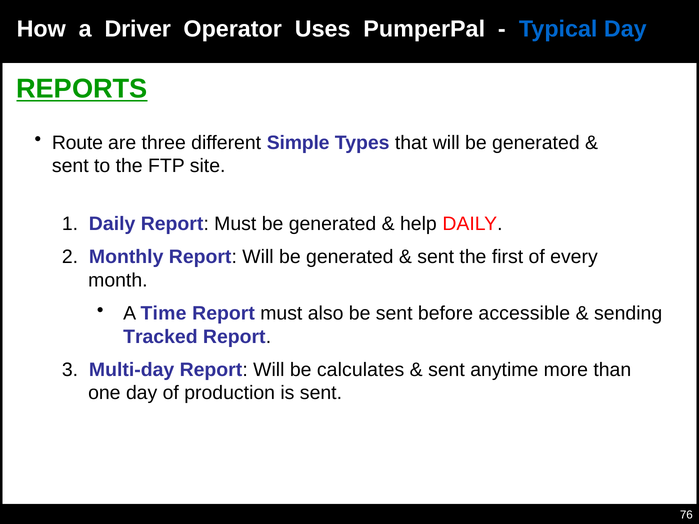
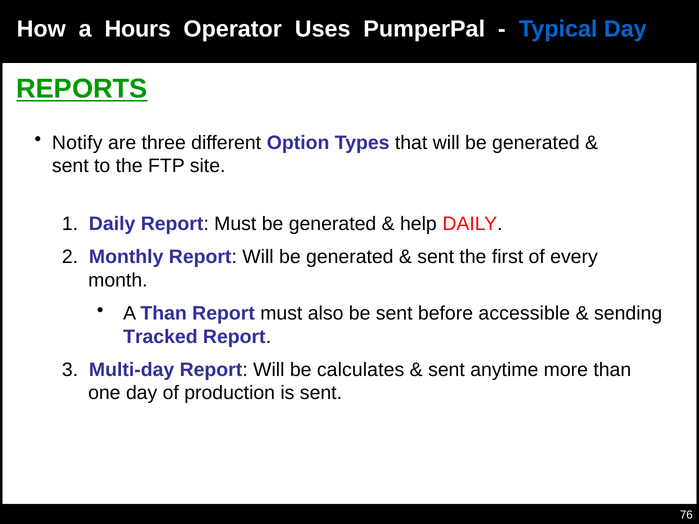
Driver: Driver -> Hours (138, 29)
Route: Route -> Notify (77, 143)
Simple: Simple -> Option (298, 143)
A Time: Time -> Than (164, 314)
